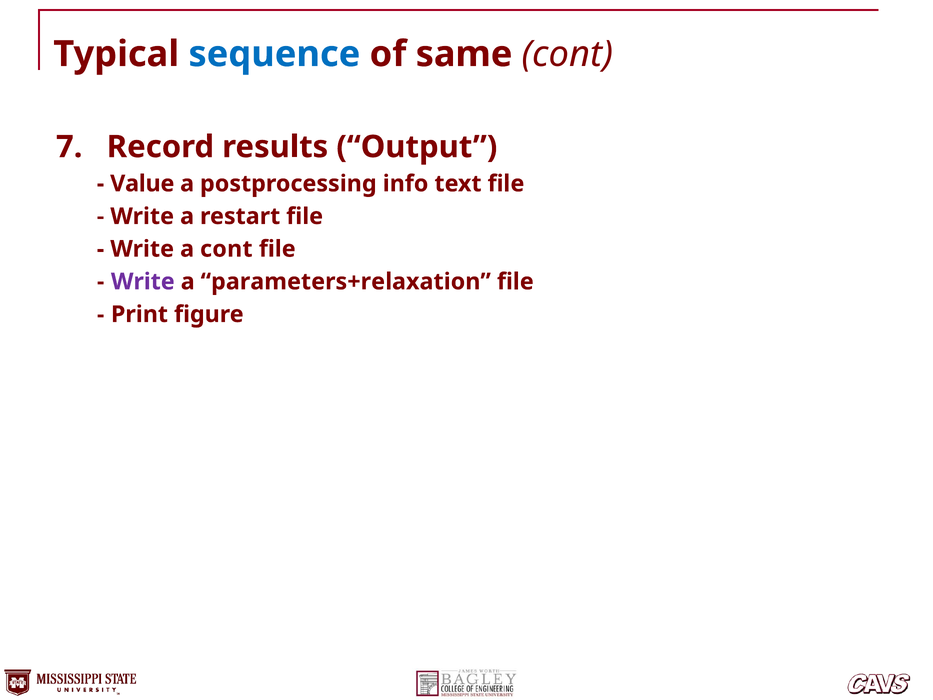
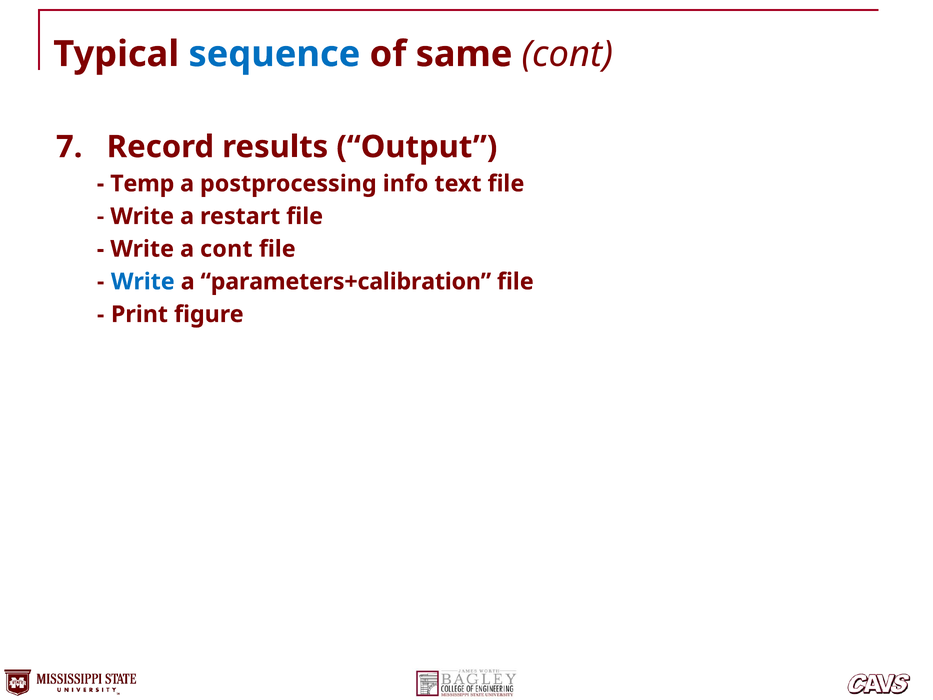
Value: Value -> Temp (142, 184)
Write colour: purple -> blue (143, 282)
parameters+relaxation: parameters+relaxation -> parameters+calibration (346, 282)
